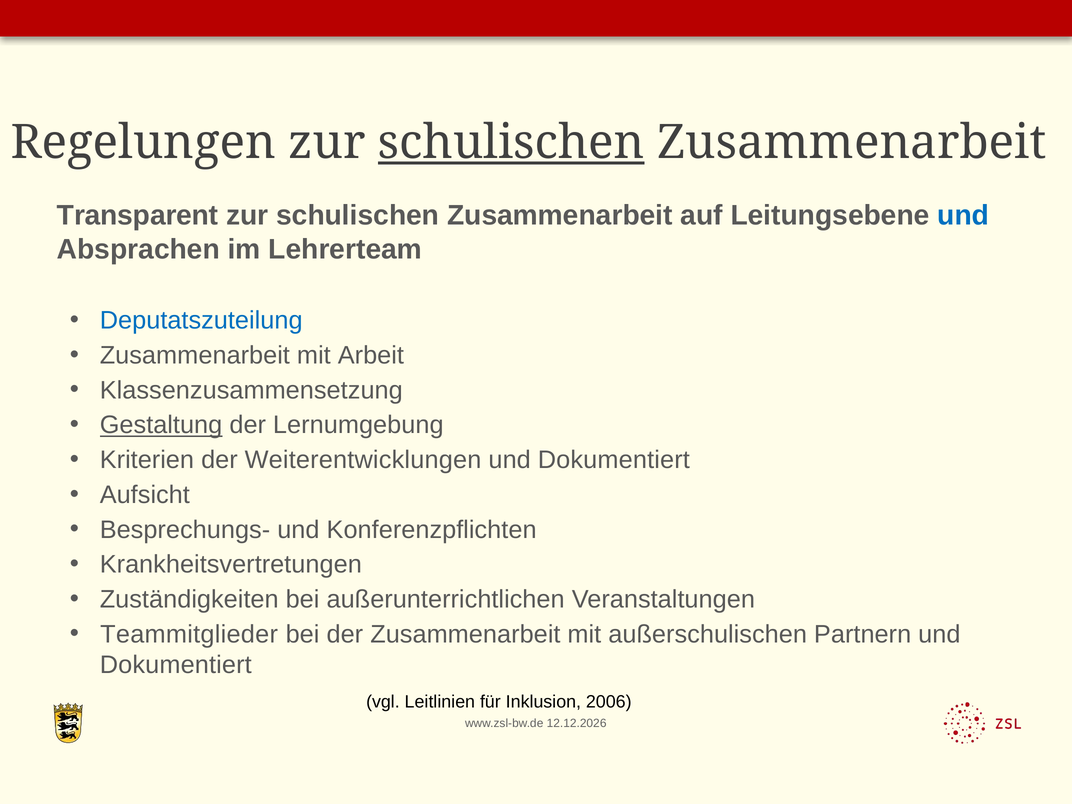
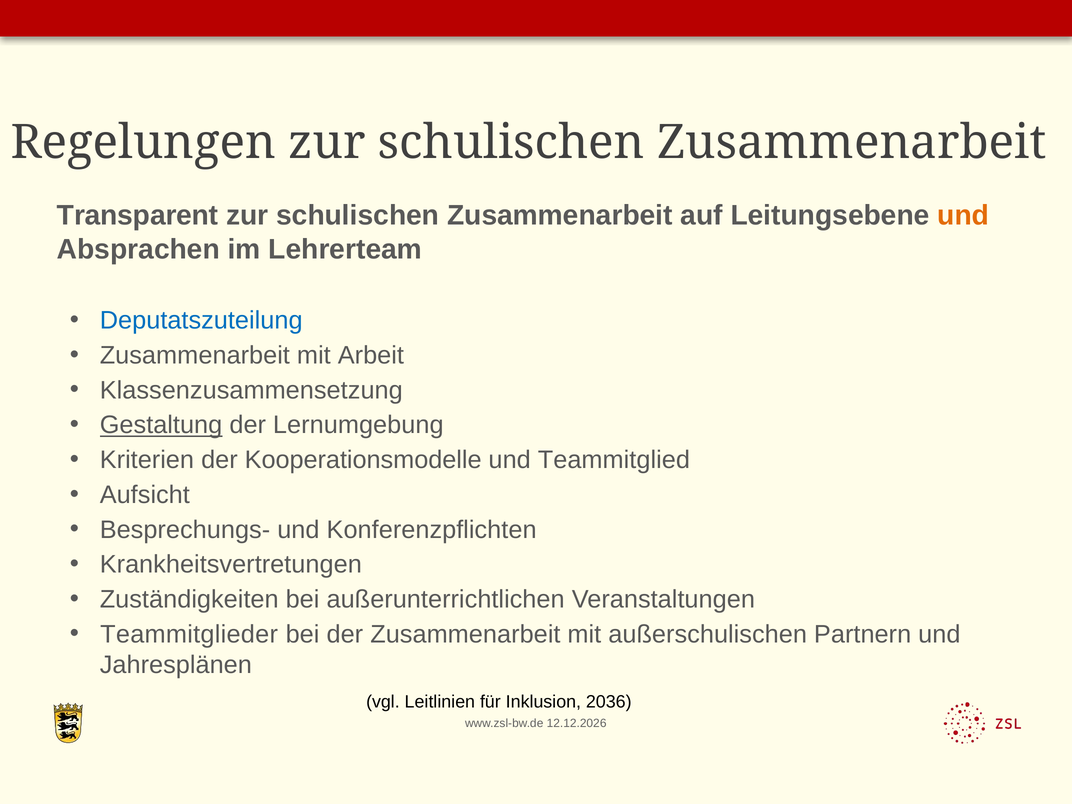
schulischen underline: present -> none (511, 142)
und colour: blue -> orange (963, 215)
Weiterentwicklungen: Weiterentwicklungen -> Kooperationsmodelle (363, 460)
Dokumentiert: Dokumentiert -> Teammitglied (614, 460)
Dokumentiert: Dokumentiert -> Jahresplänen (176, 665)
2006: 2006 -> 2036 (609, 702)
